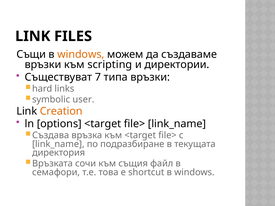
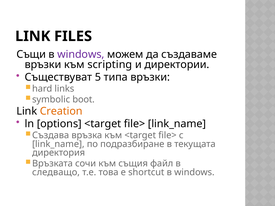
windows colour: orange -> purple (81, 54)
7: 7 -> 5 (98, 77)
user: user -> boot (84, 100)
семафори: семафори -> следващо (56, 172)
